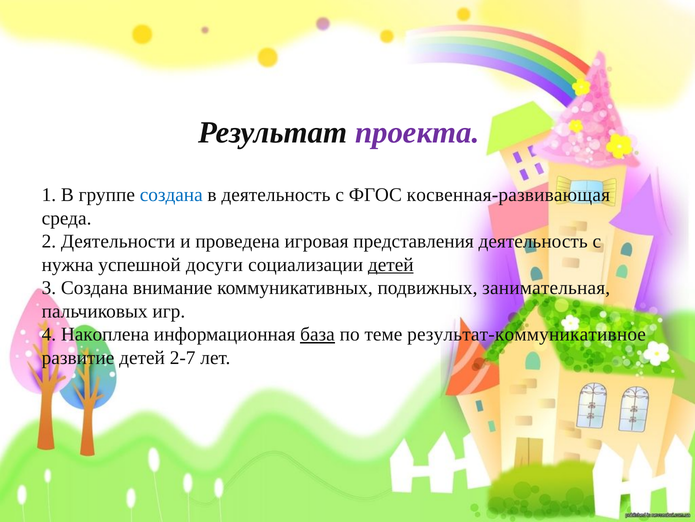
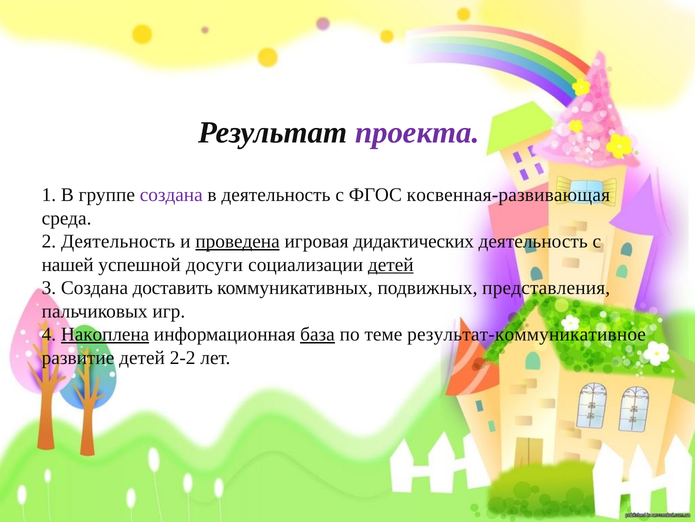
создана colour: blue -> purple (171, 195)
2 Деятельности: Деятельности -> Деятельность (118, 241)
проведена underline: none -> present (238, 241)
представления: представления -> дидактических (414, 241)
нужна: нужна -> нашей (68, 264)
внимание: внимание -> доставить (173, 288)
занимательная: занимательная -> представления (546, 288)
Накоплена underline: none -> present (105, 334)
2-7: 2-7 -> 2-2 (183, 357)
